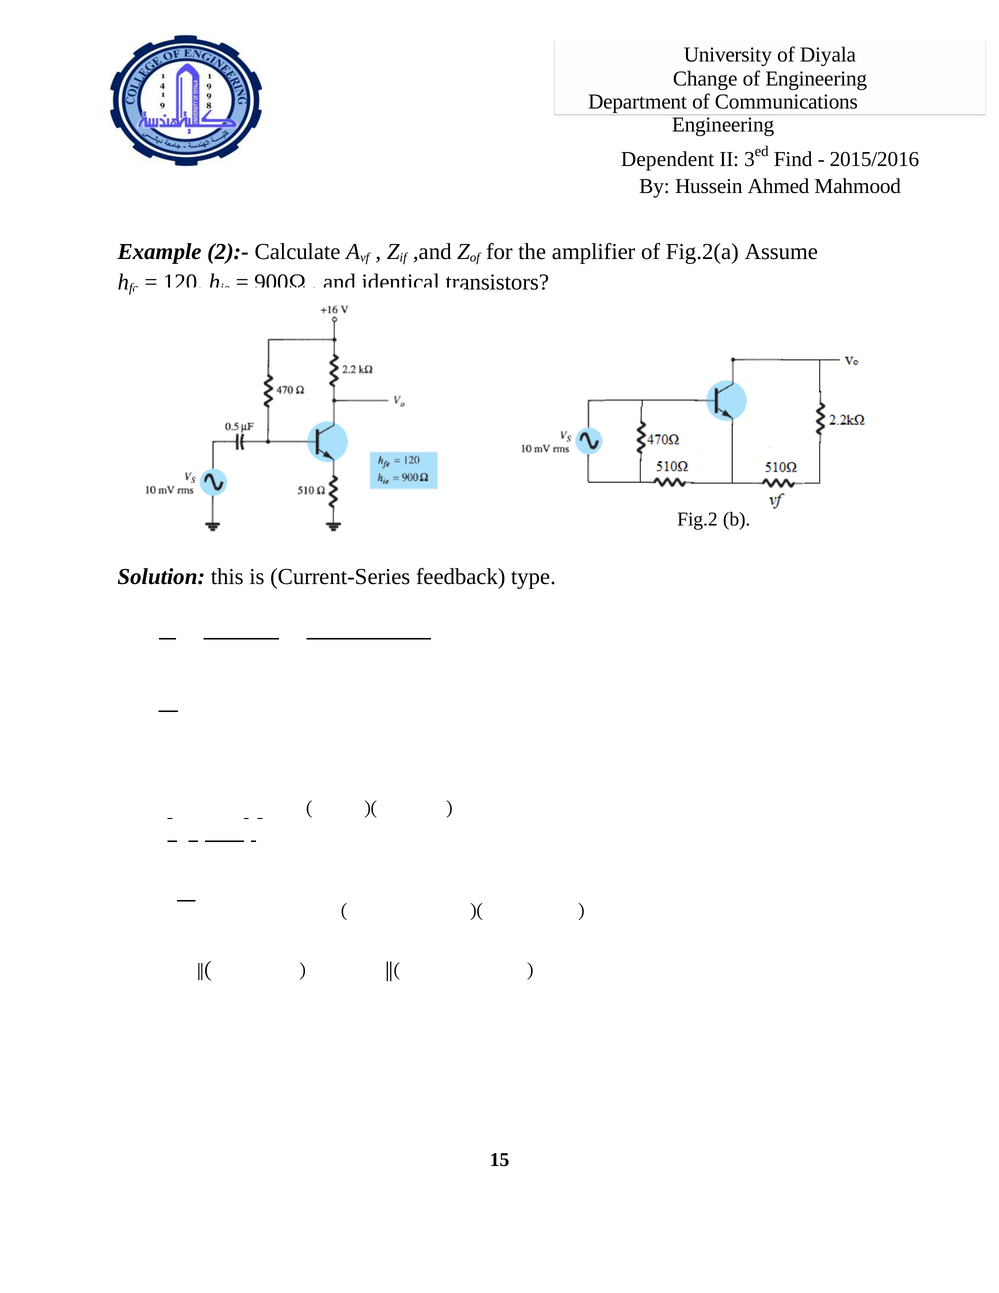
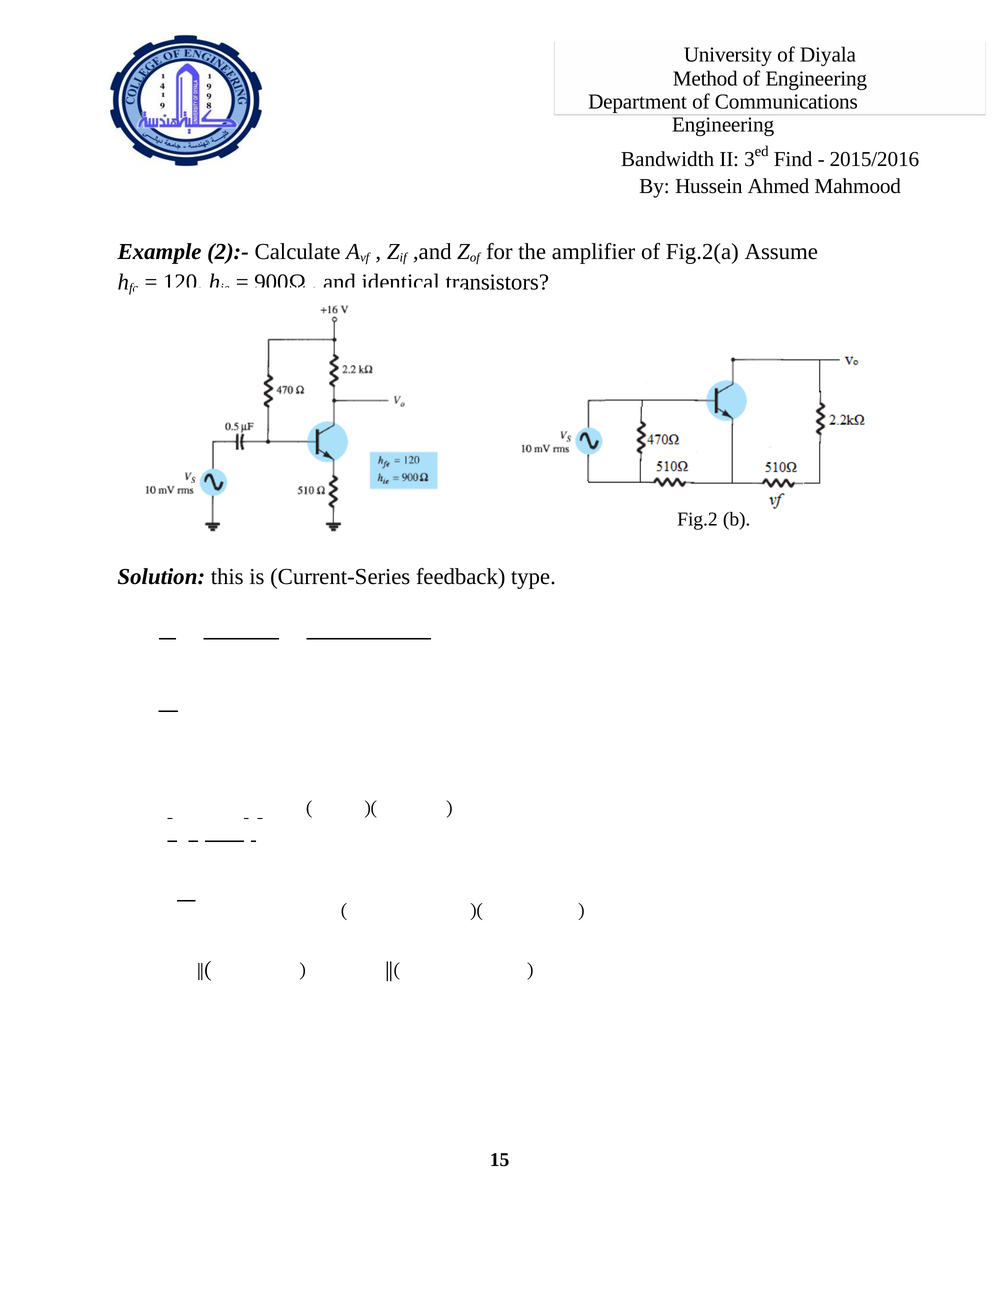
Change: Change -> Method (705, 79)
Dependent: Dependent -> Bandwidth (668, 159)
